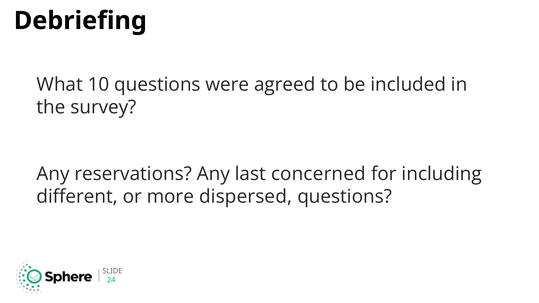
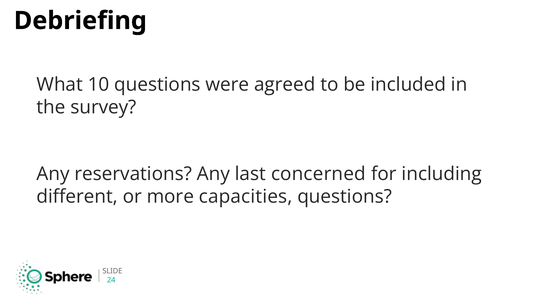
dispersed: dispersed -> capacities (246, 197)
